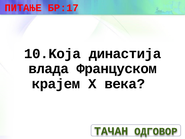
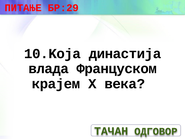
БР:17: БР:17 -> БР:29 (63, 8)
